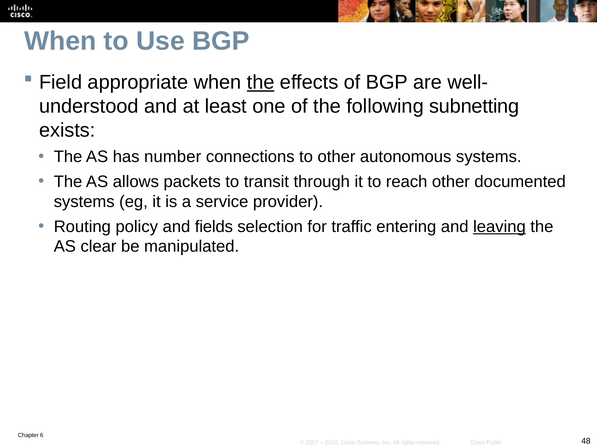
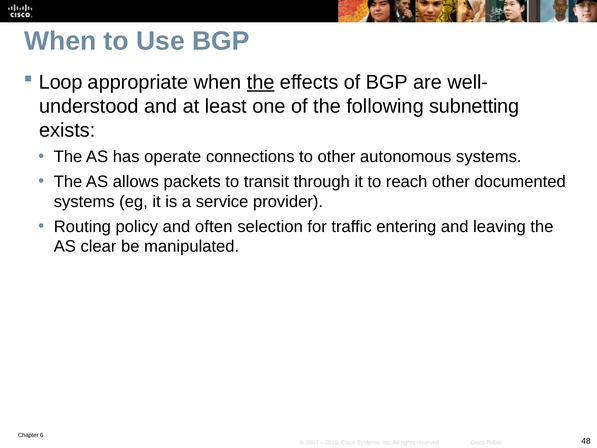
Field: Field -> Loop (61, 82)
number: number -> operate (173, 157)
fields: fields -> often (214, 226)
leaving underline: present -> none (499, 226)
